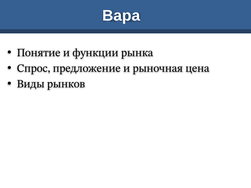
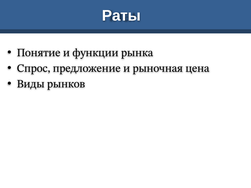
Вара: Вара -> Раты (121, 16)
